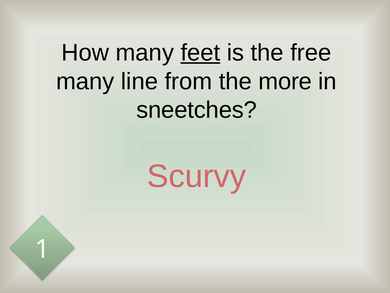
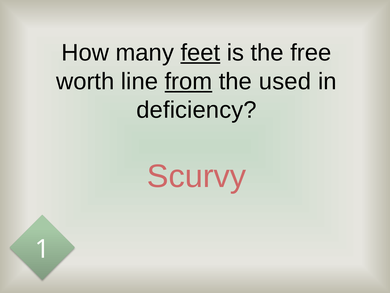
many: many -> worth (85, 81)
from underline: none -> present (188, 81)
more: more -> used (285, 81)
sneetches: sneetches -> deficiency (196, 110)
